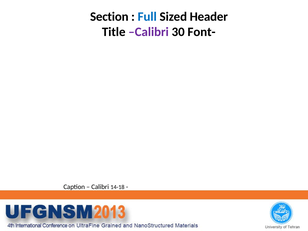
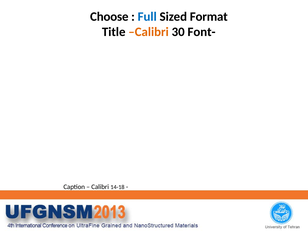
Section: Section -> Choose (109, 17)
Header: Header -> Format (209, 17)
Calibri colour: purple -> orange (149, 32)
